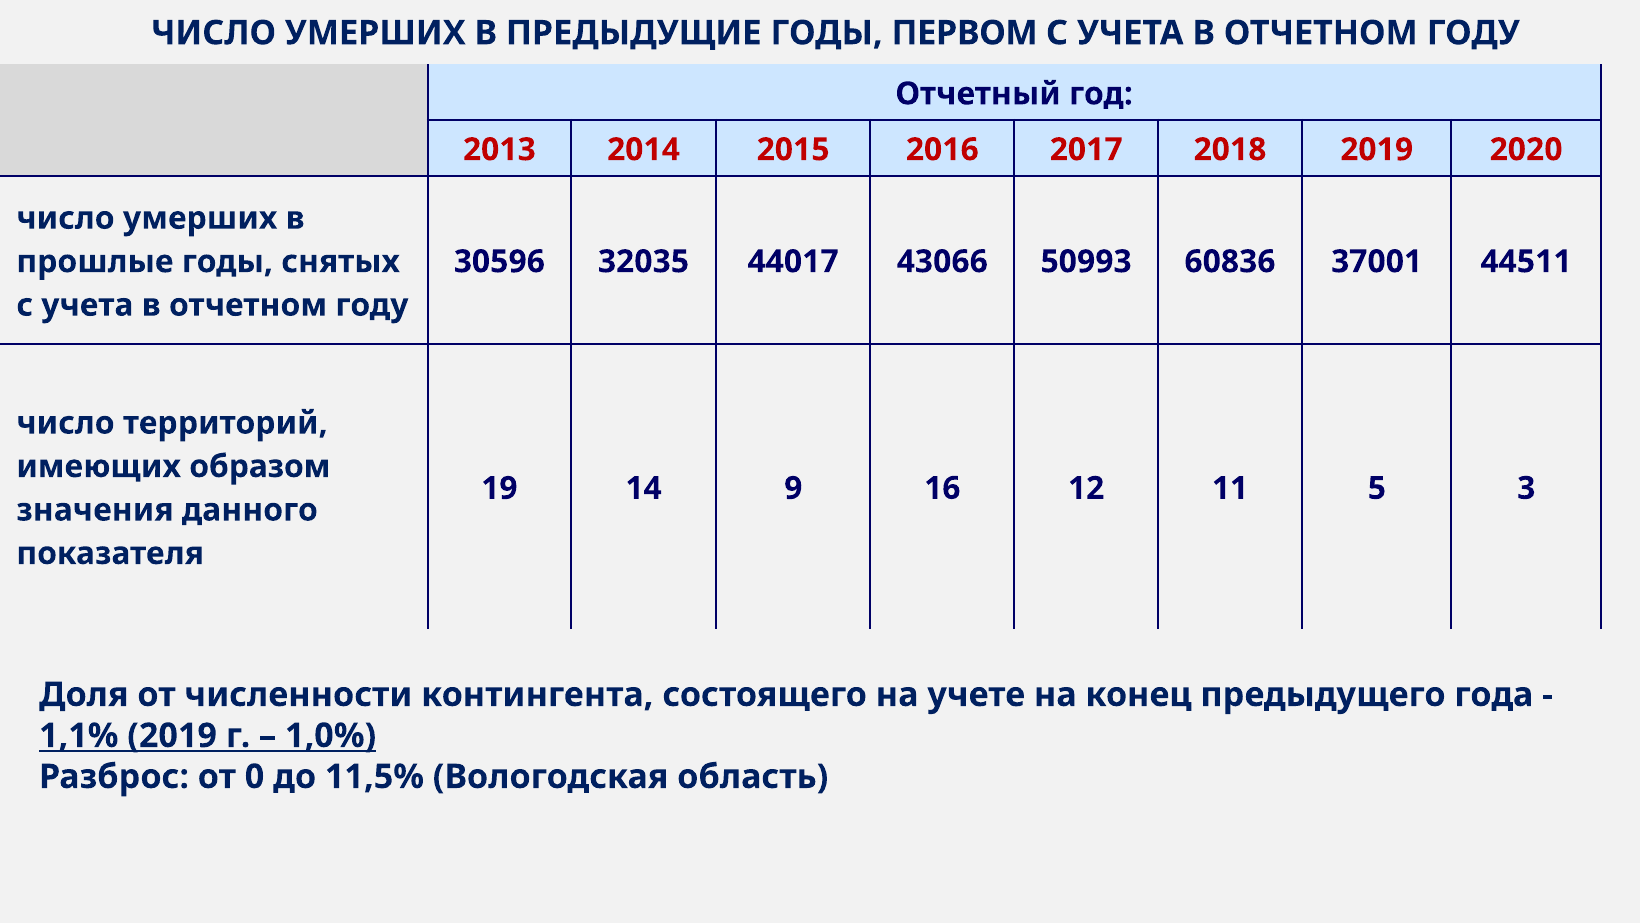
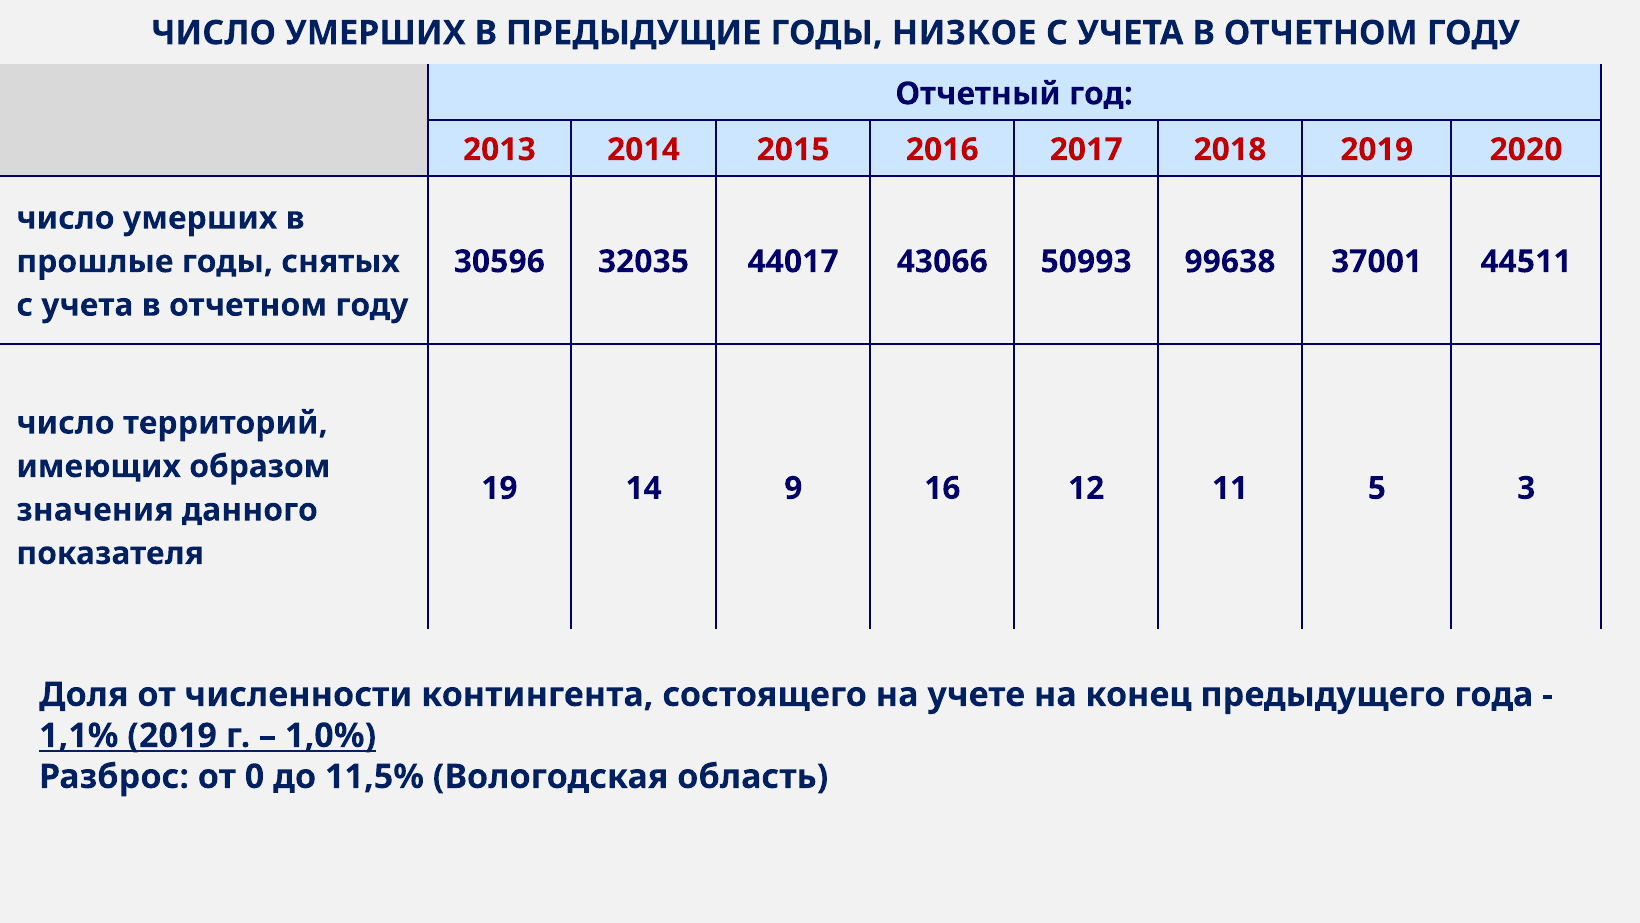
ПЕРВОМ: ПЕРВОМ -> НИЗКОЕ (964, 33)
60836: 60836 -> 99638 (1230, 262)
